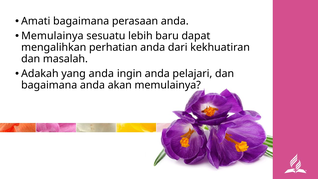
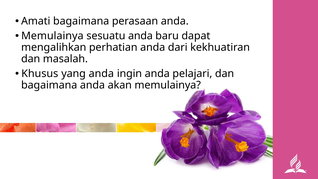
sesuatu lebih: lebih -> anda (140, 36)
Adakah: Adakah -> Khusus (40, 74)
